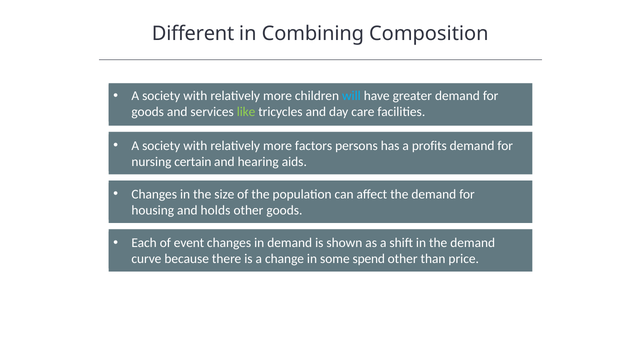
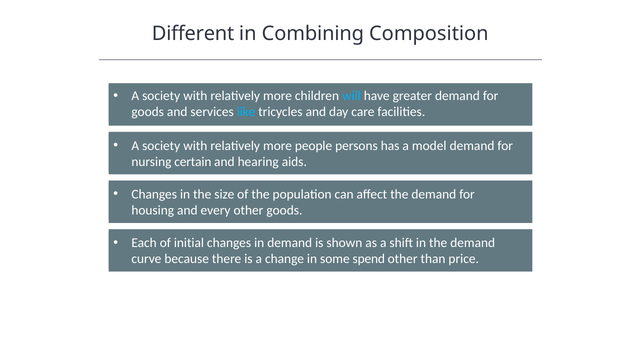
like colour: light green -> light blue (246, 112)
factors: factors -> people (314, 145)
profits: profits -> model (429, 145)
holds: holds -> every (216, 210)
event: event -> initial (189, 243)
